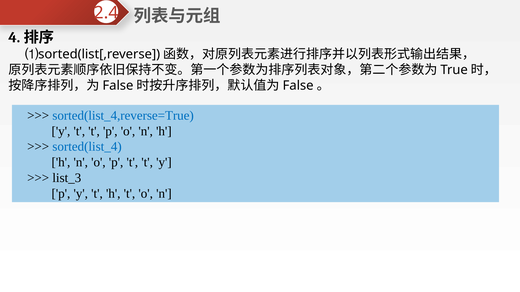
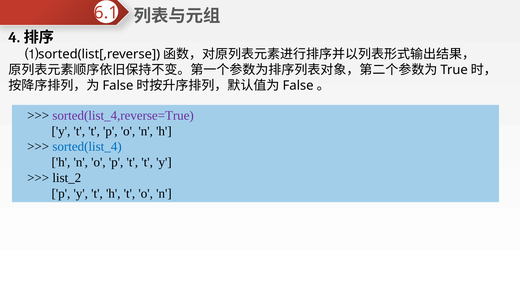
2.4: 2.4 -> 6.1 (106, 13)
sorted(list_4,reverse=True colour: blue -> purple (123, 116)
list_3: list_3 -> list_2 (67, 178)
